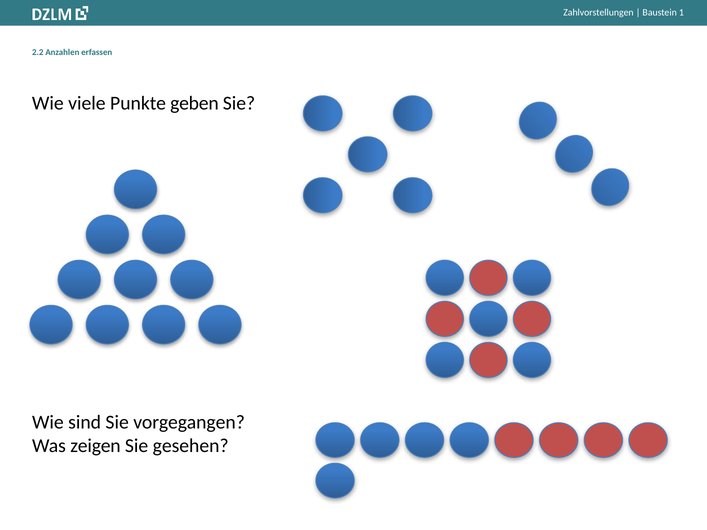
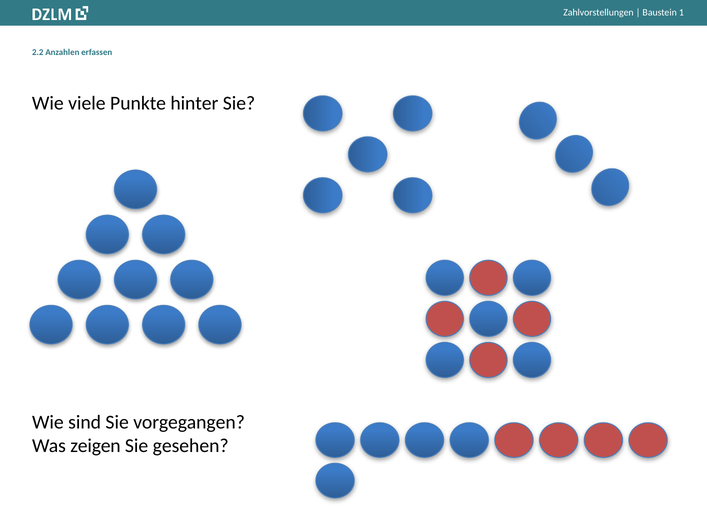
geben: geben -> hinter (194, 103)
